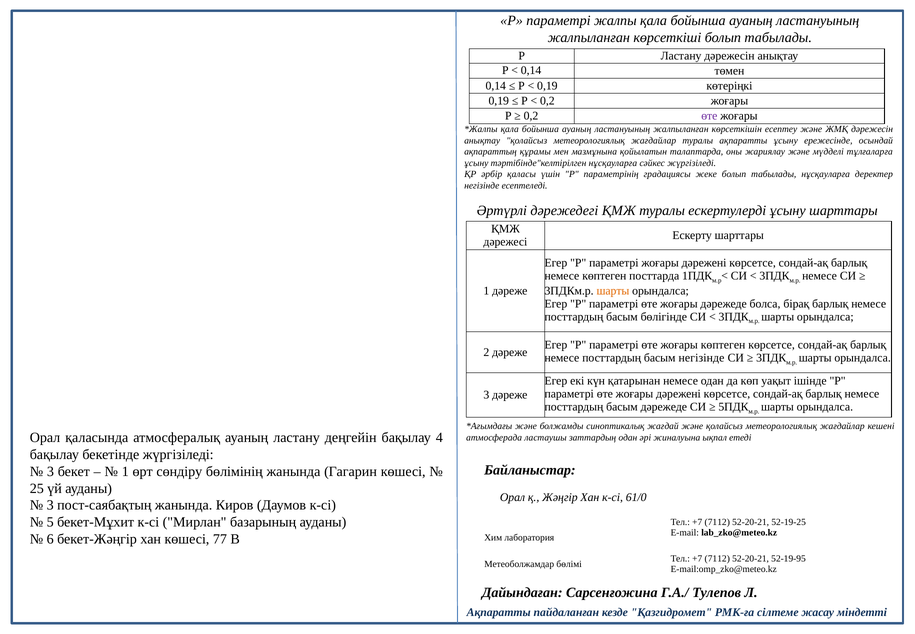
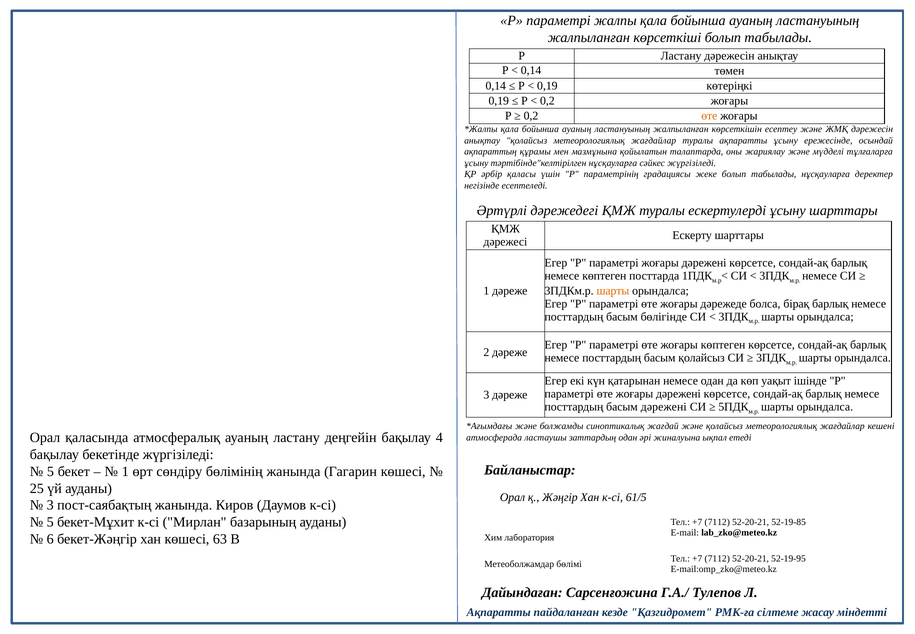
өте colour: purple -> orange (709, 116)
басым негізінде: негізінде -> қолайсыз (702, 358)
басым дәрежеде: дәрежеде -> дәрежені (664, 407)
3: 3 -> 5 (51, 471)
61/0: 61/0 -> 61/5 (636, 497)
52-19-25: 52-19-25 -> 52-19-85 (789, 522)
77: 77 -> 63 (220, 539)
